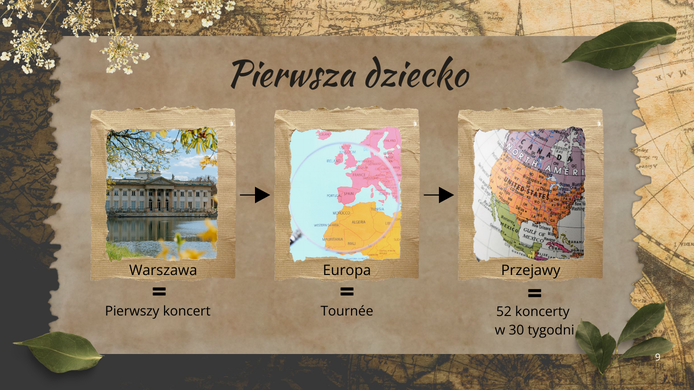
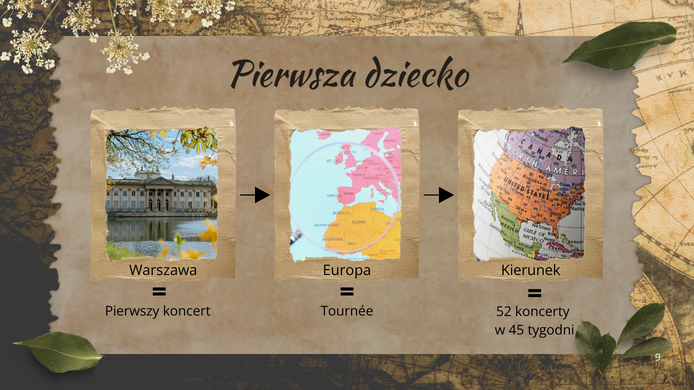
Przejawy: Przejawy -> Kierunek (531, 271)
30: 30 -> 45 (516, 331)
